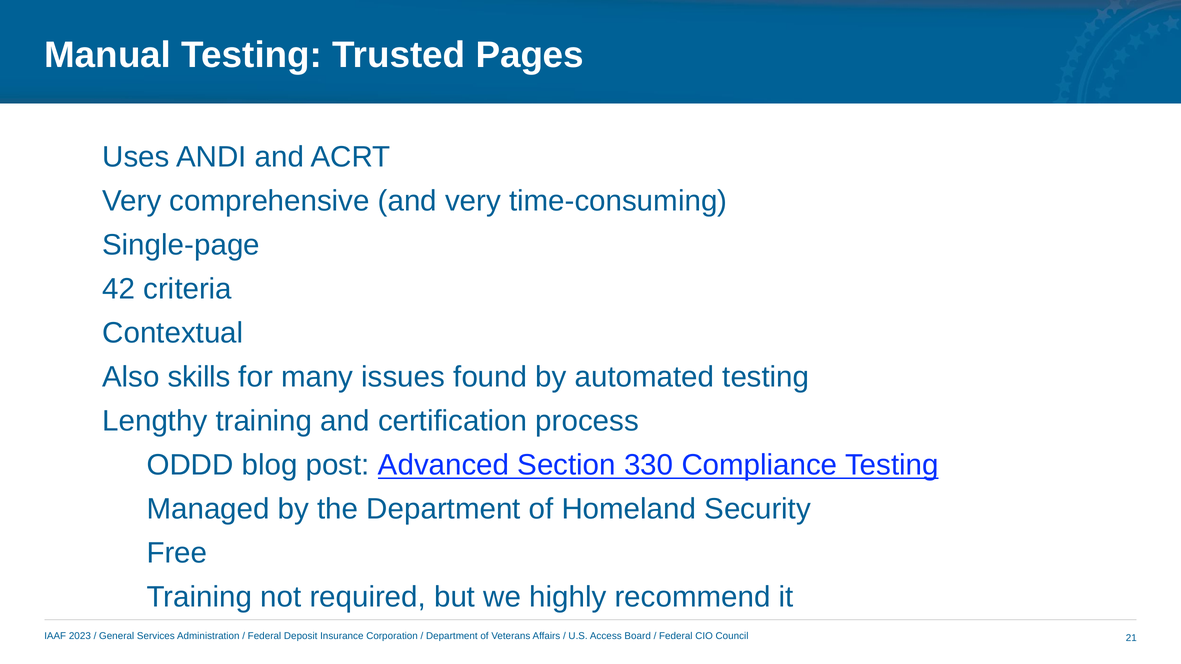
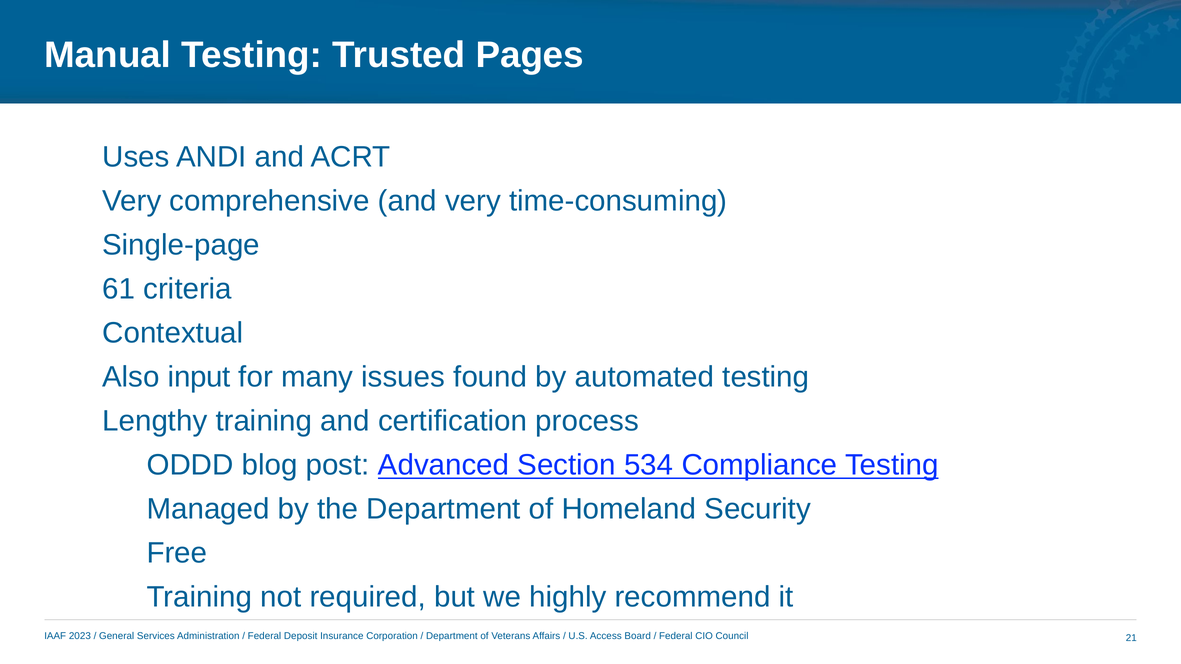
42: 42 -> 61 (119, 289)
skills: skills -> input (199, 377)
330: 330 -> 534 (649, 465)
